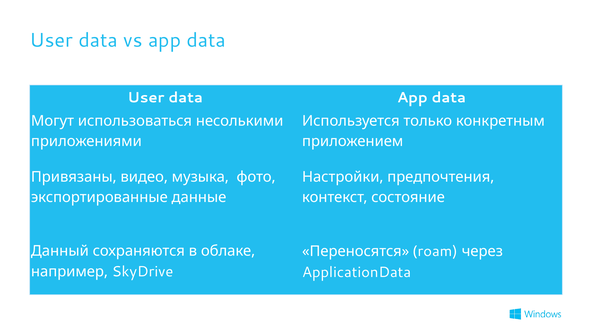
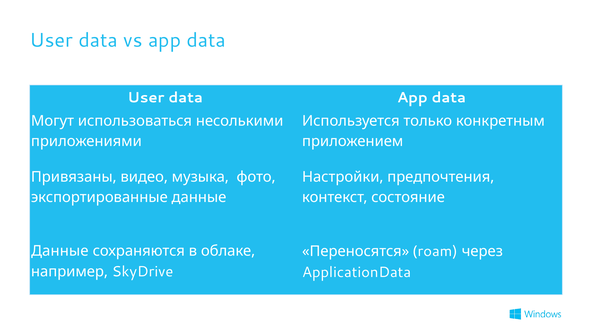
Данный: Данный -> Данные (60, 251)
